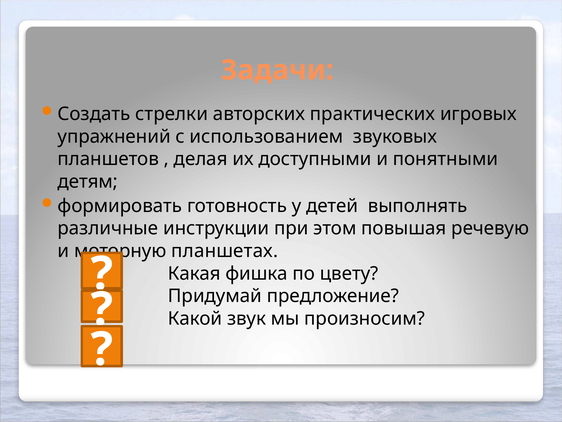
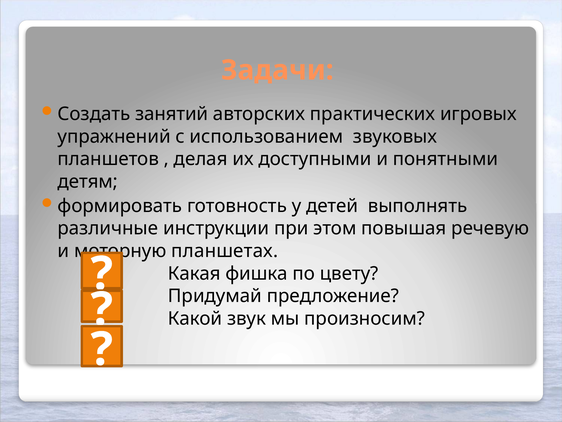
стрелки: стрелки -> занятий (172, 114)
